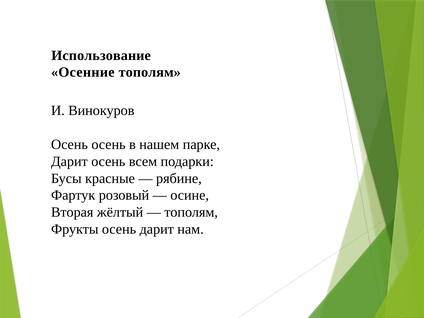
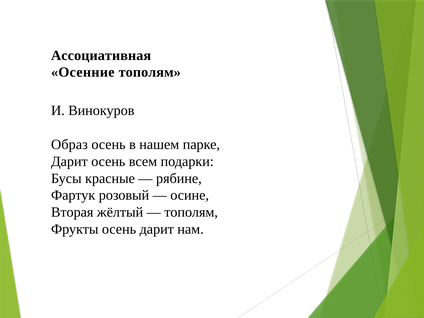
Использование: Использование -> Ассоциативная (101, 55)
Осень: Осень -> Образ (69, 144)
